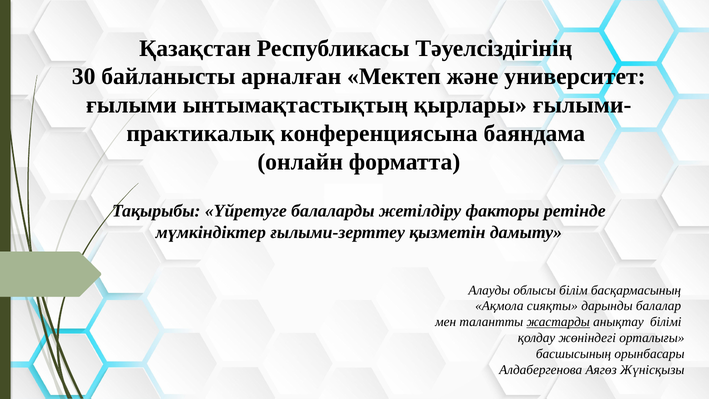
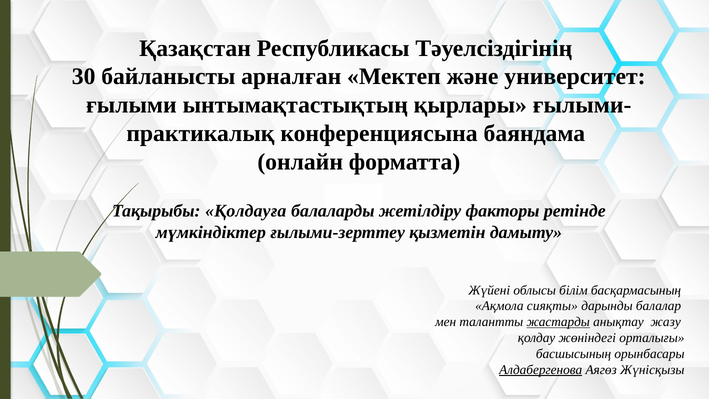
Үйретуге: Үйретуге -> Қолдауға (246, 211)
Алауды: Алауды -> Жүйені (489, 290)
білімі: білімі -> жазу (666, 322)
Алдабергенова underline: none -> present (541, 370)
